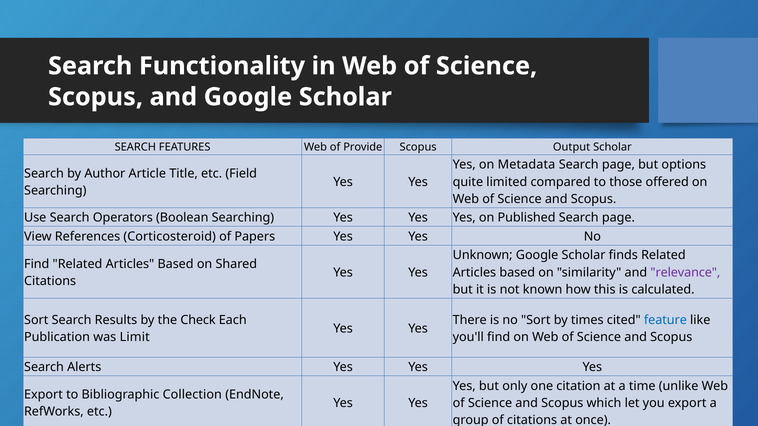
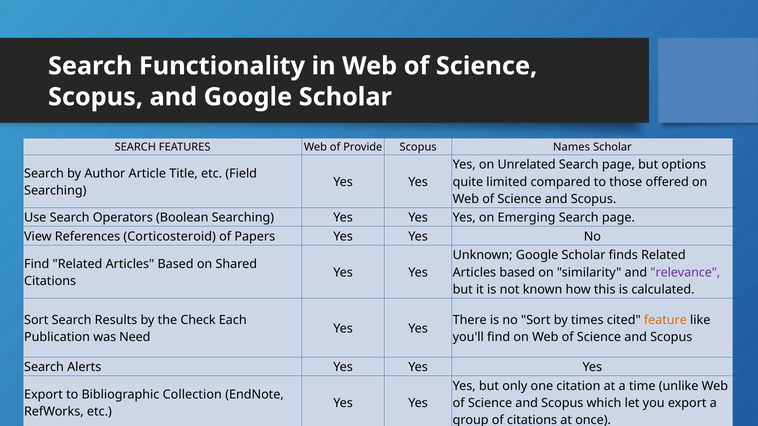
Output: Output -> Names (572, 147)
Metadata: Metadata -> Unrelated (527, 165)
Published: Published -> Emerging (527, 218)
feature colour: blue -> orange (665, 320)
Limit: Limit -> Need (135, 337)
